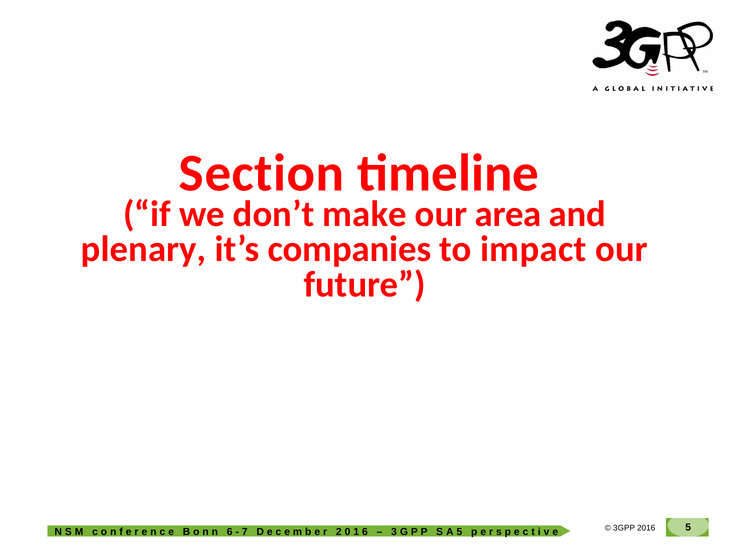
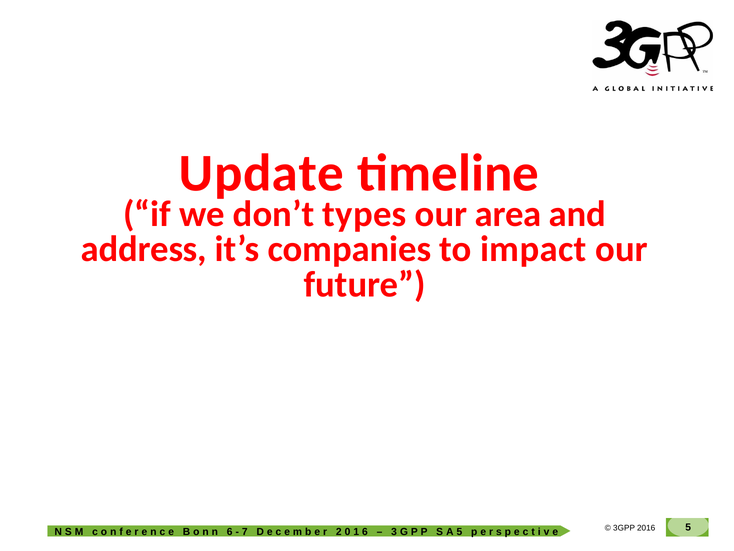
Section: Section -> Update (262, 173)
make: make -> types (364, 214)
plenary: plenary -> address (144, 249)
